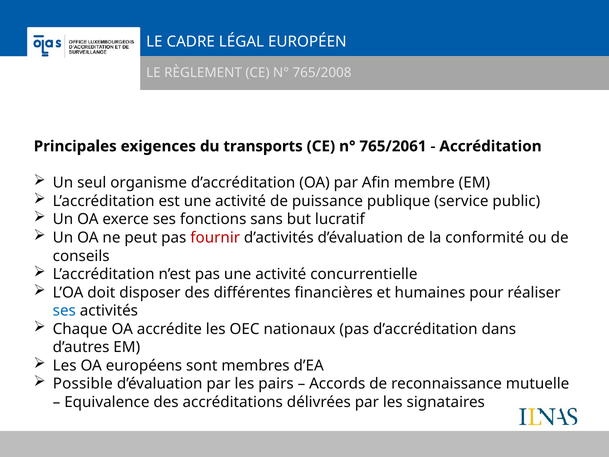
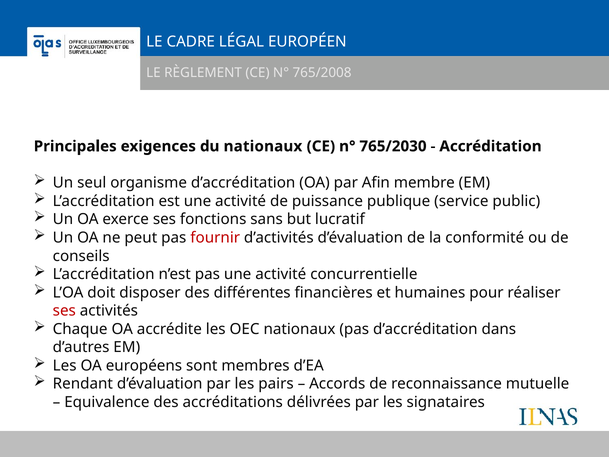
du transports: transports -> nationaux (263, 146)
765/2061: 765/2061 -> 765/2030 (393, 146)
ses colour: blue -> red (64, 311)
Possible: Possible -> Rendant (83, 384)
